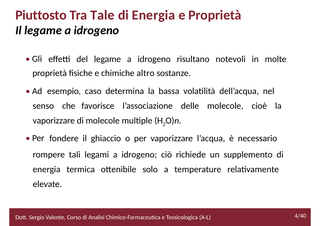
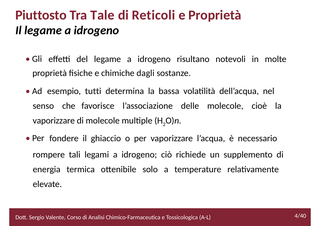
Energia: Energia -> Reticoli (154, 15)
altro: altro -> dagli (146, 73)
caso: caso -> tutti (93, 91)
